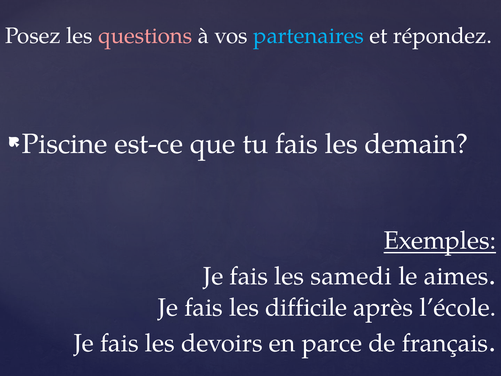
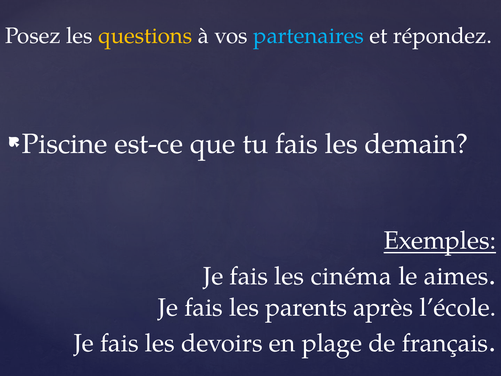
questions colour: pink -> yellow (145, 36)
samedi: samedi -> cinéma (351, 276)
difficile: difficile -> parents (306, 307)
parce: parce -> plage (332, 343)
